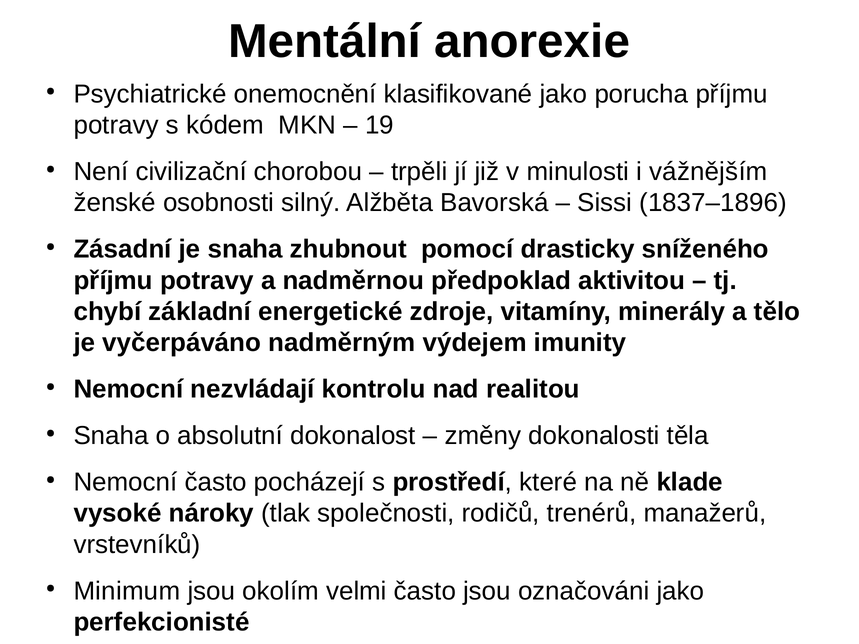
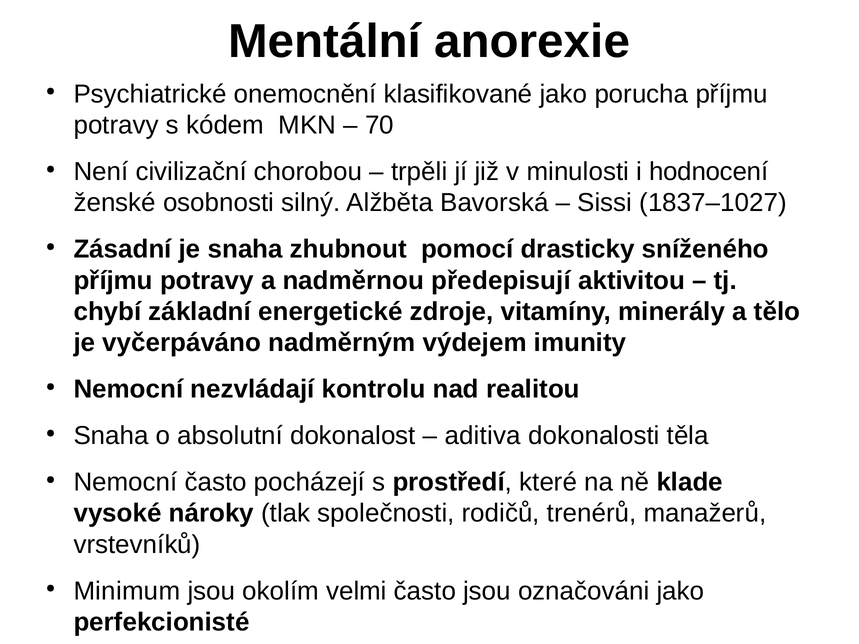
19: 19 -> 70 (379, 125)
vážnějším: vážnějším -> hodnocení (709, 172)
1837–1896: 1837–1896 -> 1837–1027 (713, 203)
předpoklad: předpoklad -> předepisují (501, 281)
změny: změny -> aditiva (483, 436)
